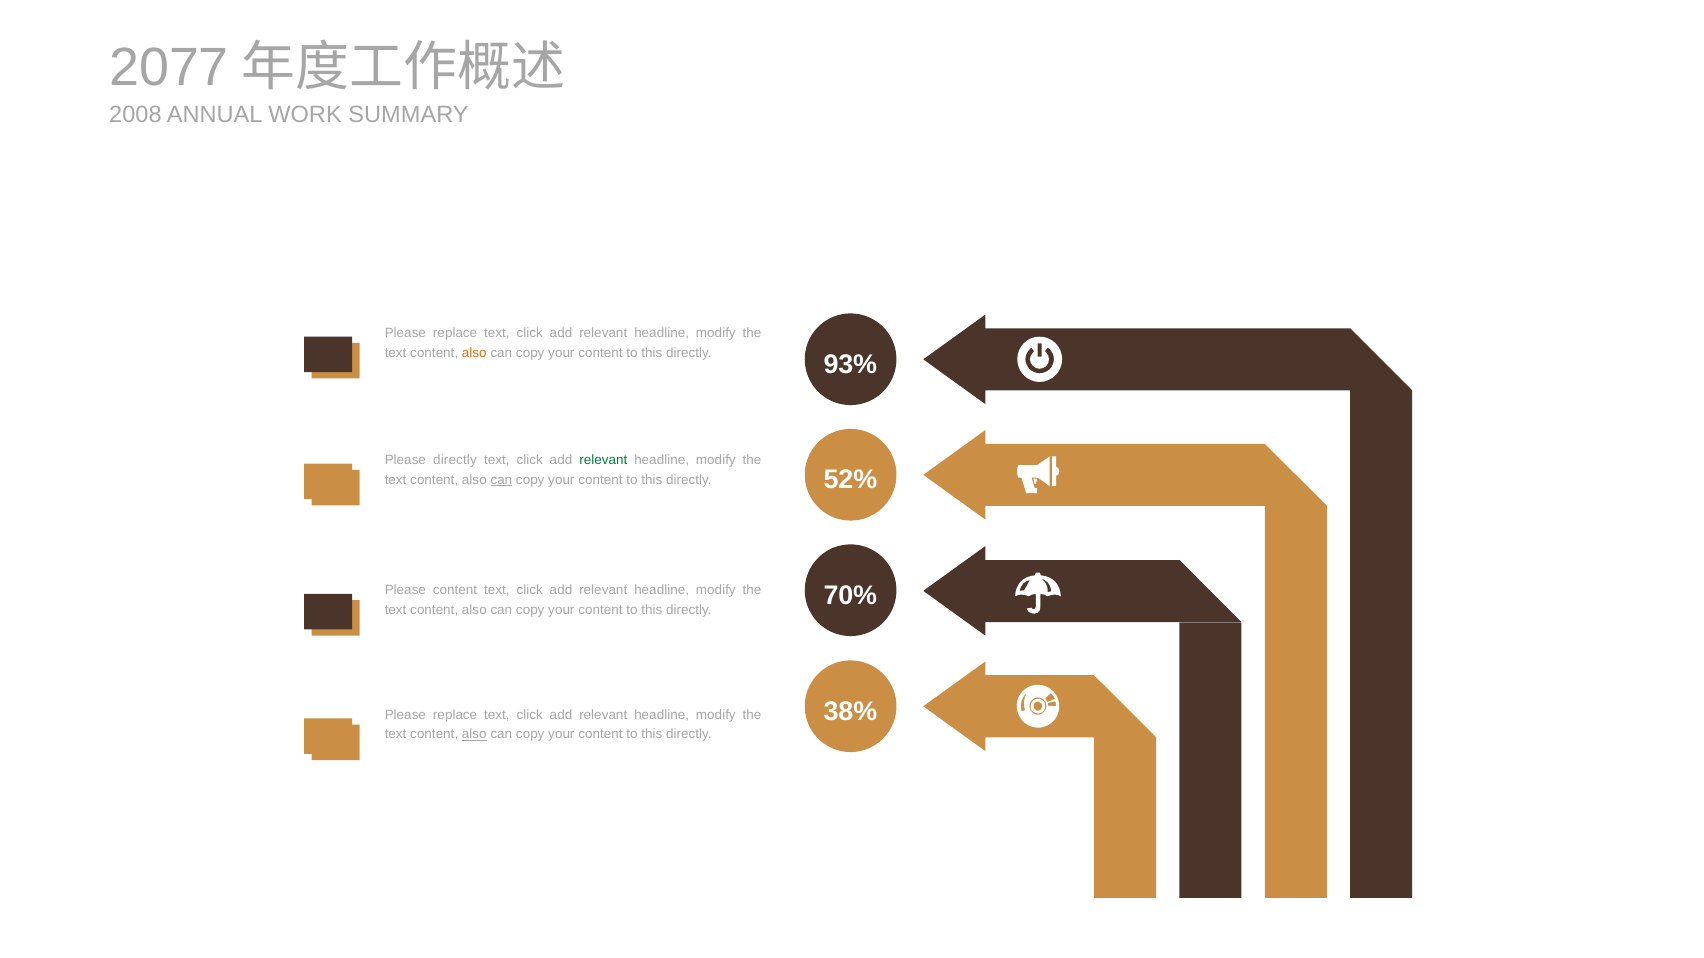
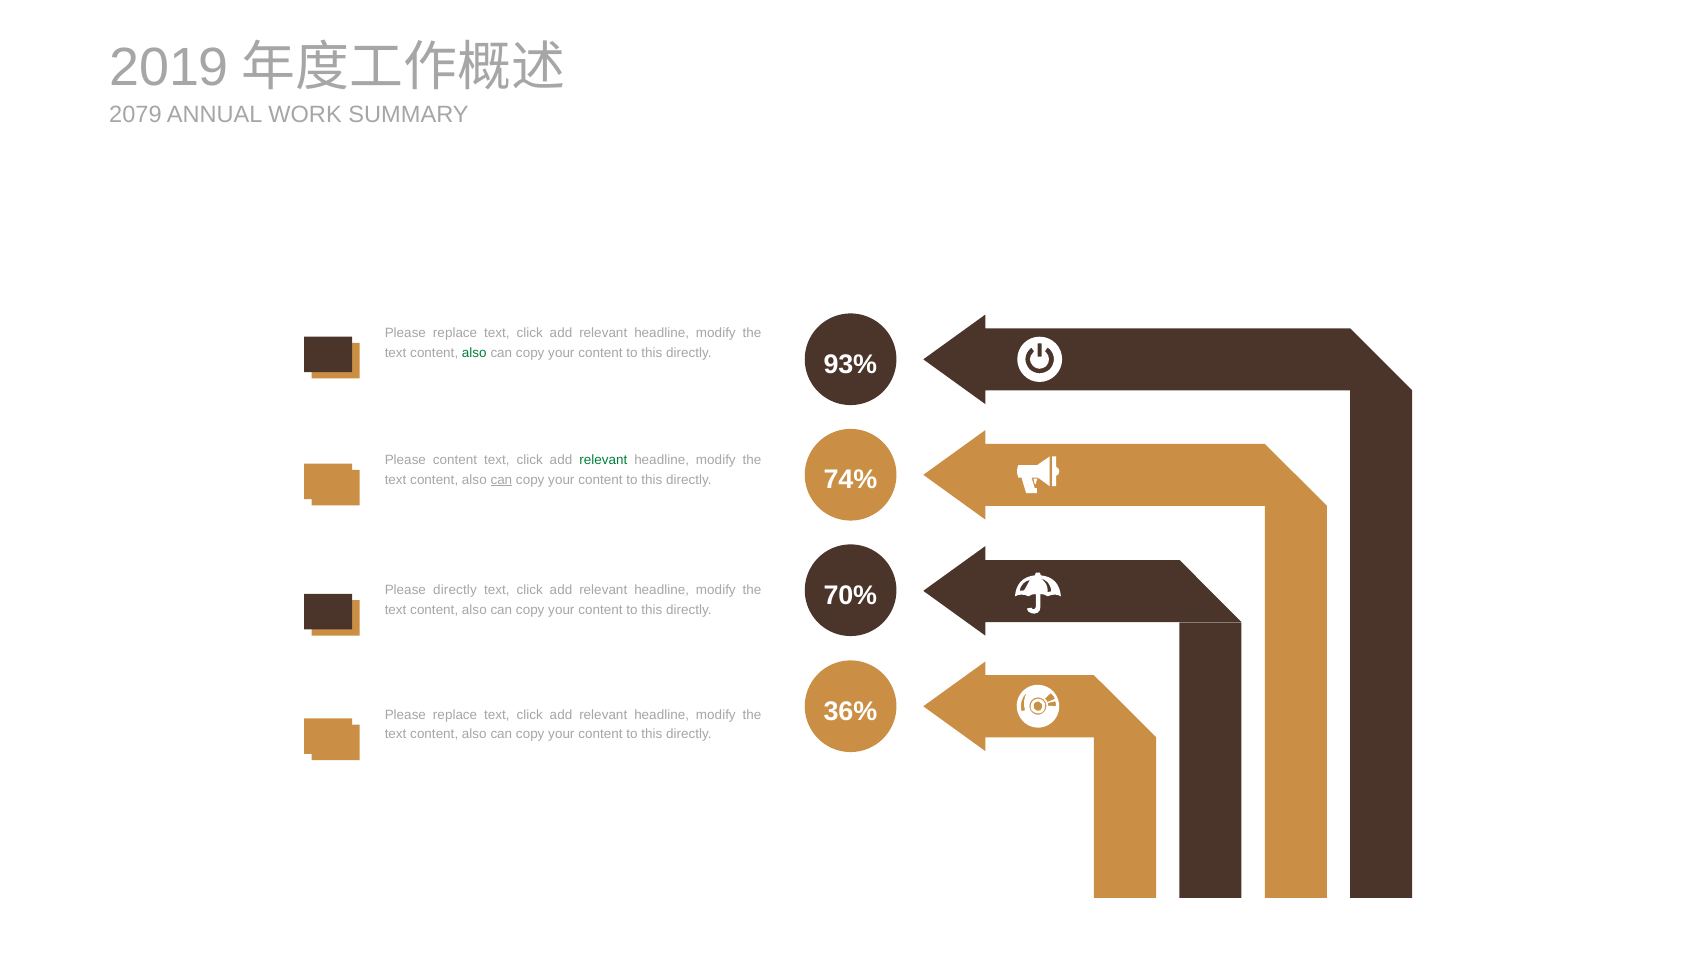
2077: 2077 -> 2019 (169, 67)
2008: 2008 -> 2079 (135, 114)
also colour: orange -> green (474, 353)
Please directly: directly -> content (455, 461)
52%: 52% -> 74% (850, 480)
Please content: content -> directly (455, 591)
38%: 38% -> 36% (850, 712)
also underline: present -> none (474, 735)
